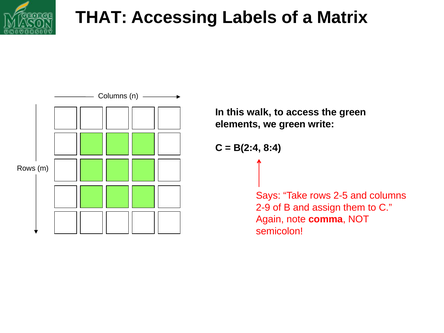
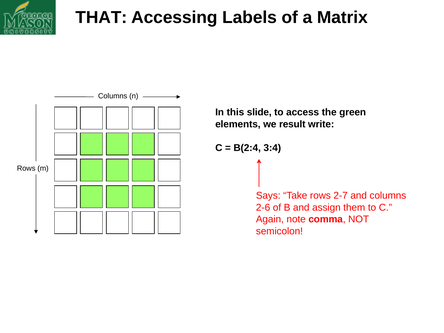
walk: walk -> slide (259, 112)
we green: green -> result (292, 124)
8:4: 8:4 -> 3:4 (272, 148)
2-5: 2-5 -> 2-7 (341, 196)
2-9: 2-9 -> 2-6 (263, 207)
